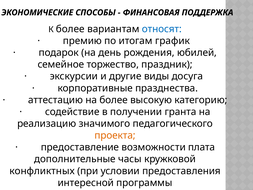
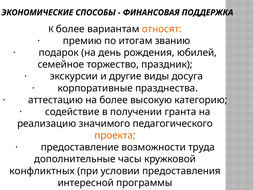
относят colour: blue -> orange (162, 29)
график: график -> званию (173, 41)
плата: плата -> труда (202, 147)
